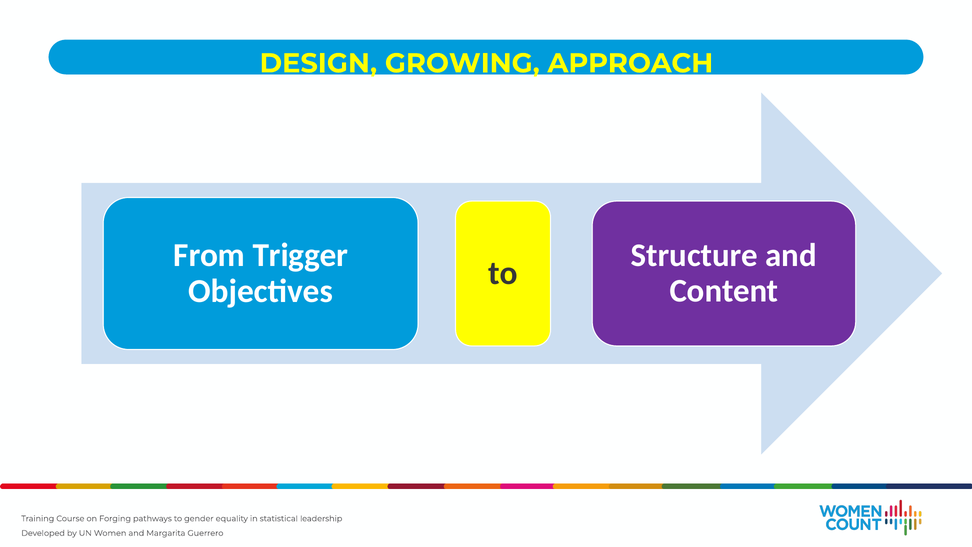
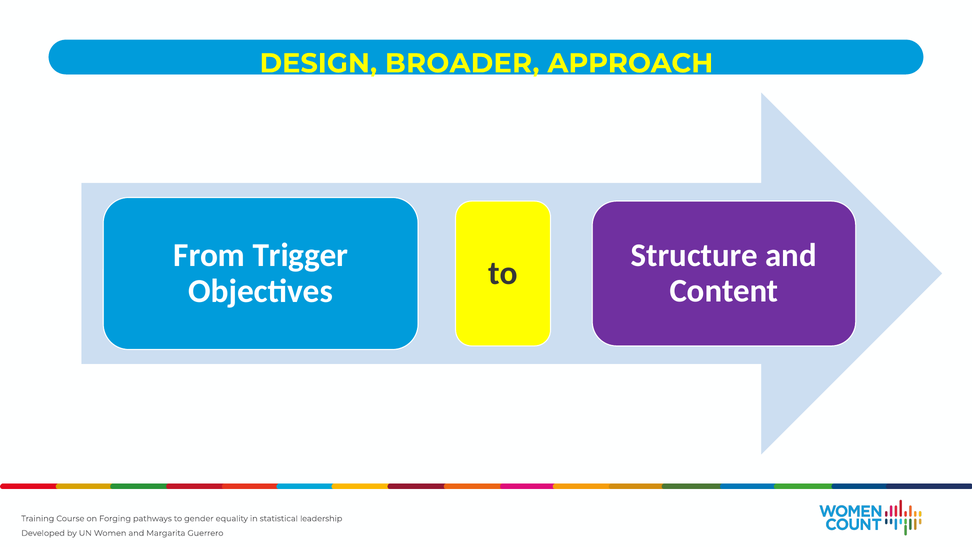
GROWING: GROWING -> BROADER (462, 63)
